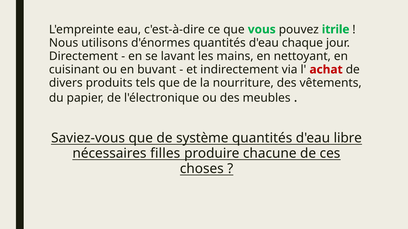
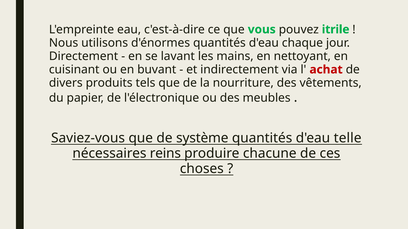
libre: libre -> telle (348, 138)
filles: filles -> reins (165, 154)
